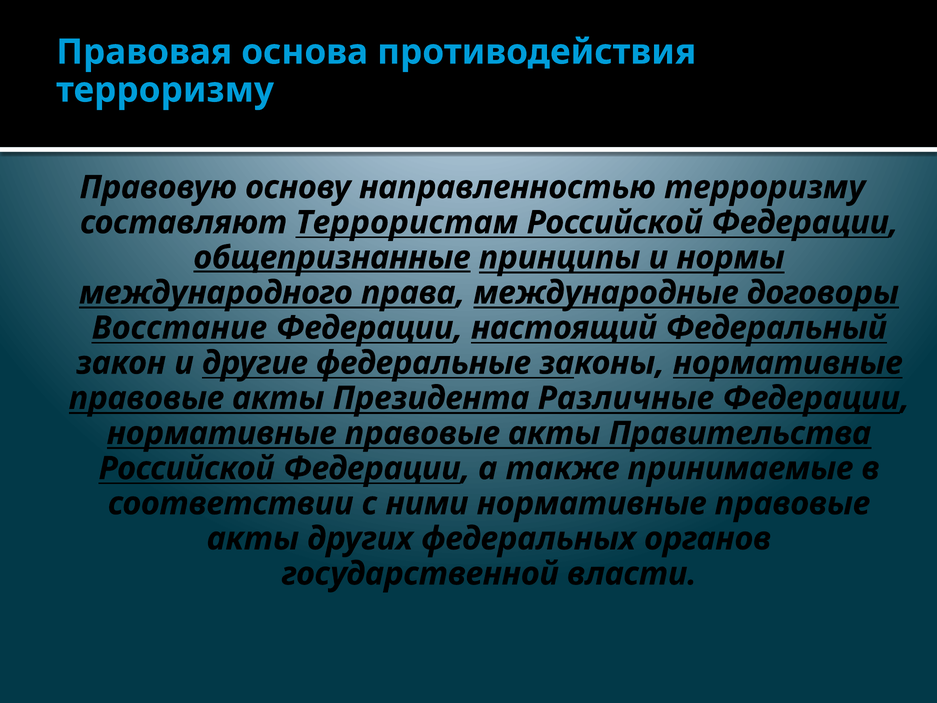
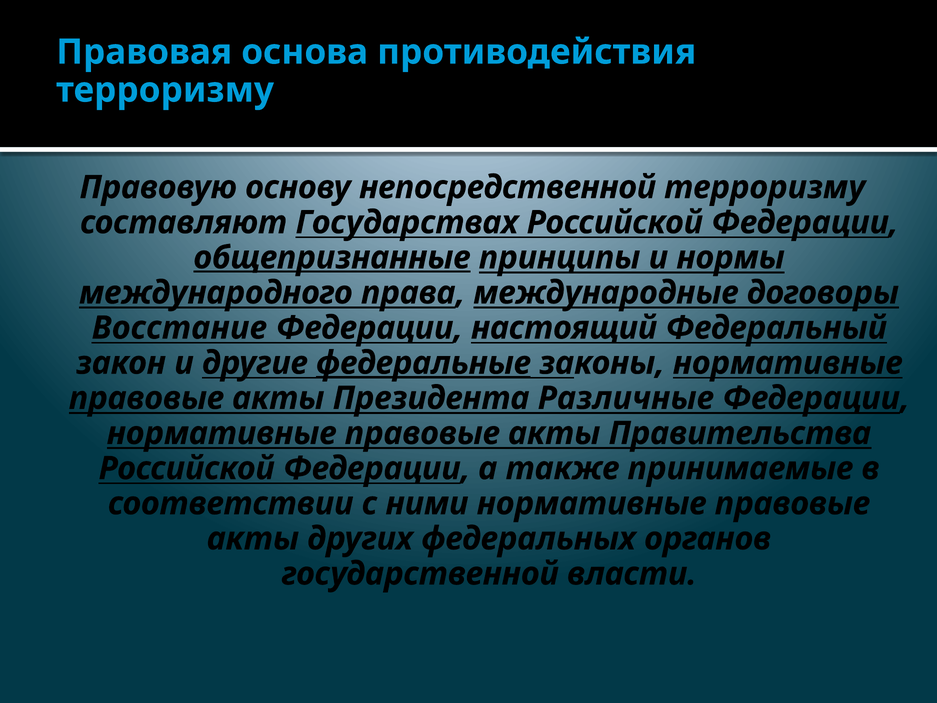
направленностью: направленностью -> непосредственной (508, 187)
Террористам: Террористам -> Государствах (407, 222)
федеральные underline: none -> present (423, 363)
